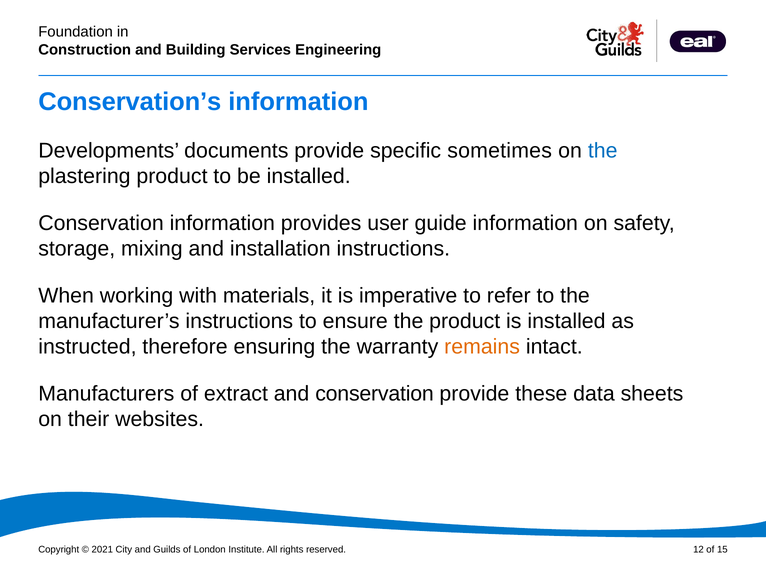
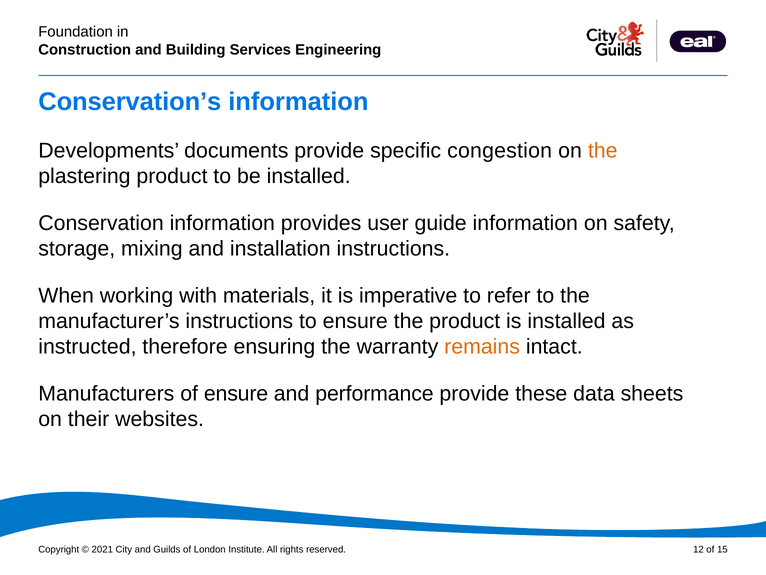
sometimes: sometimes -> congestion (500, 151)
the colour: blue -> orange (603, 151)
of extract: extract -> ensure (236, 393)
and conservation: conservation -> performance (374, 393)
